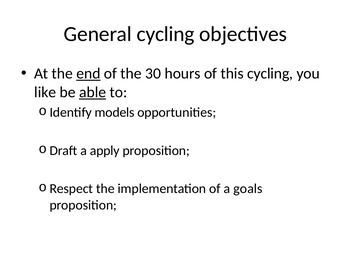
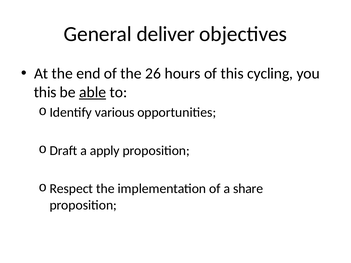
General cycling: cycling -> deliver (166, 34)
end underline: present -> none (88, 74)
30: 30 -> 26 (153, 74)
like: like -> this (45, 92)
models: models -> various (115, 113)
goals: goals -> share (248, 189)
